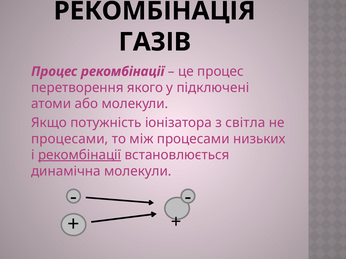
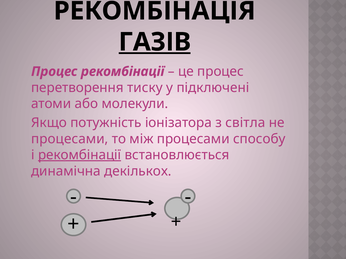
ГАЗІВ underline: none -> present (155, 42)
якого: якого -> тиску (145, 88)
низьких: низьких -> способу (259, 139)
динамічна молекули: молекули -> декількох (138, 171)
